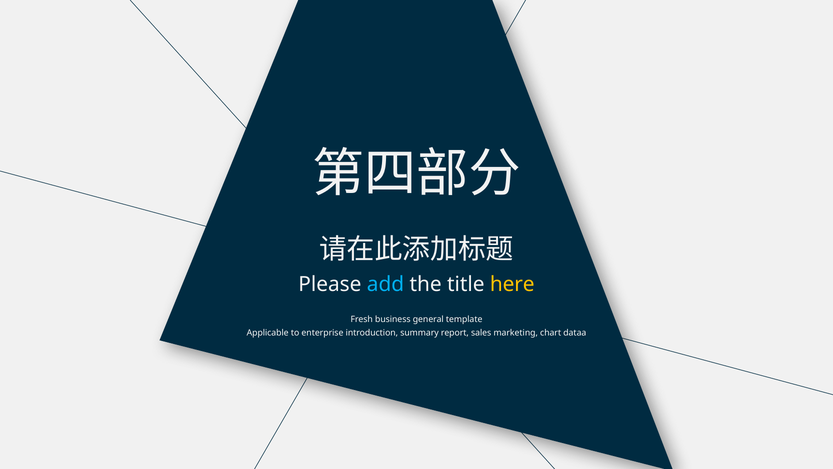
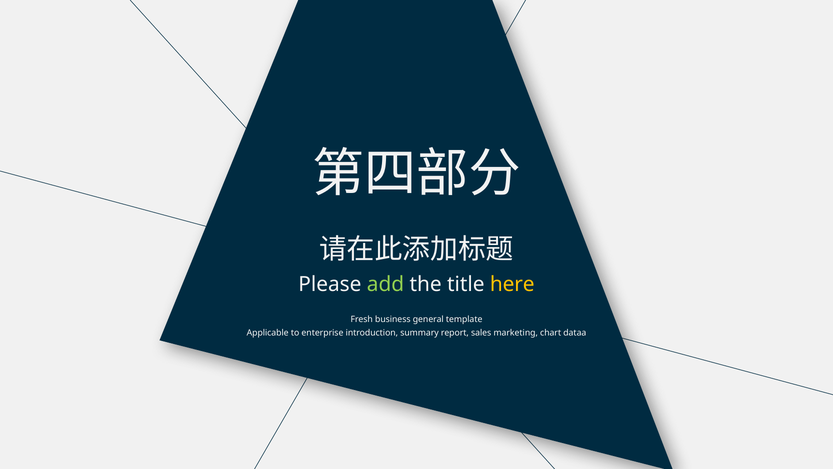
add colour: light blue -> light green (385, 284)
